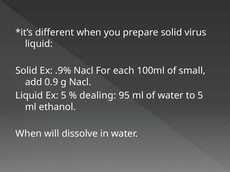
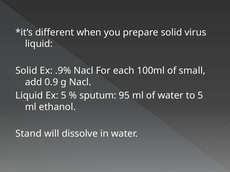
dealing: dealing -> sputum (98, 96)
When: When -> Stand (29, 134)
